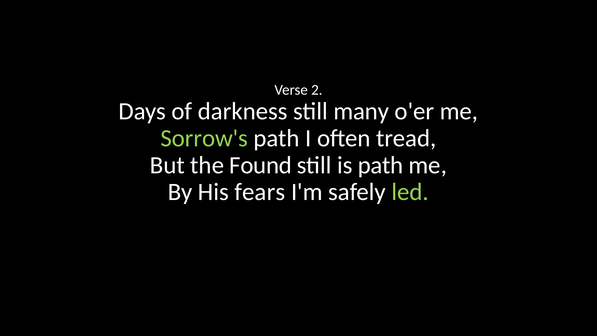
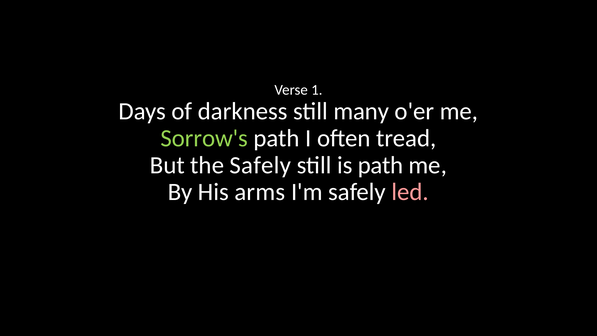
2: 2 -> 1 (317, 90)
the Found: Found -> Safely (260, 165)
fears: fears -> arms (260, 192)
led colour: light green -> pink (410, 192)
